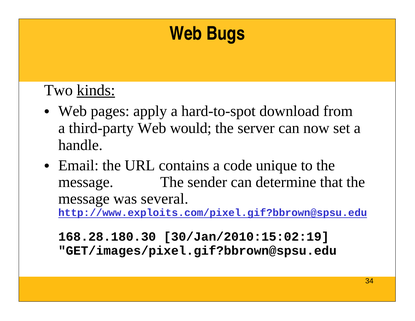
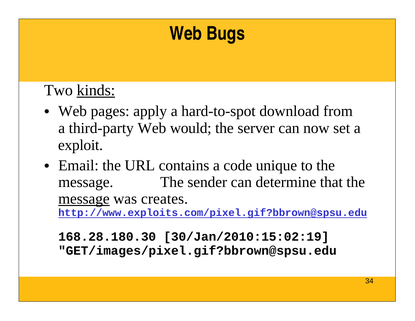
handle: handle -> exploit (80, 145)
message underline: none -> present (84, 199)
several: several -> creates (165, 199)
